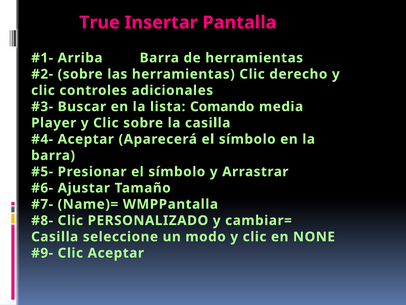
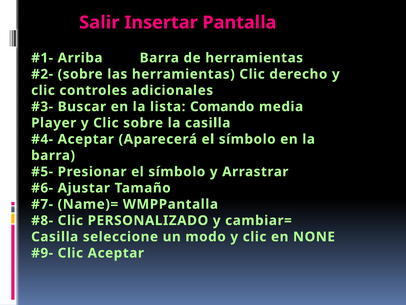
True: True -> Salir (99, 22)
